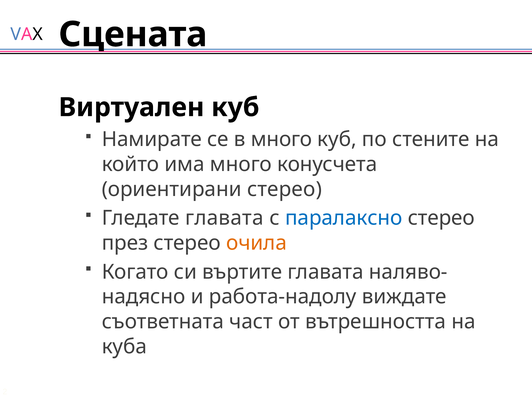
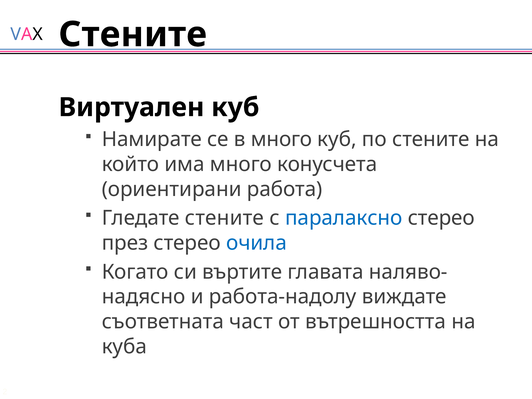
Сцената: Сцената -> Стените (133, 35)
ориентирани стерео: стерео -> работа (285, 189)
Гледате главата: главата -> стените (224, 218)
очила colour: orange -> blue (256, 243)
